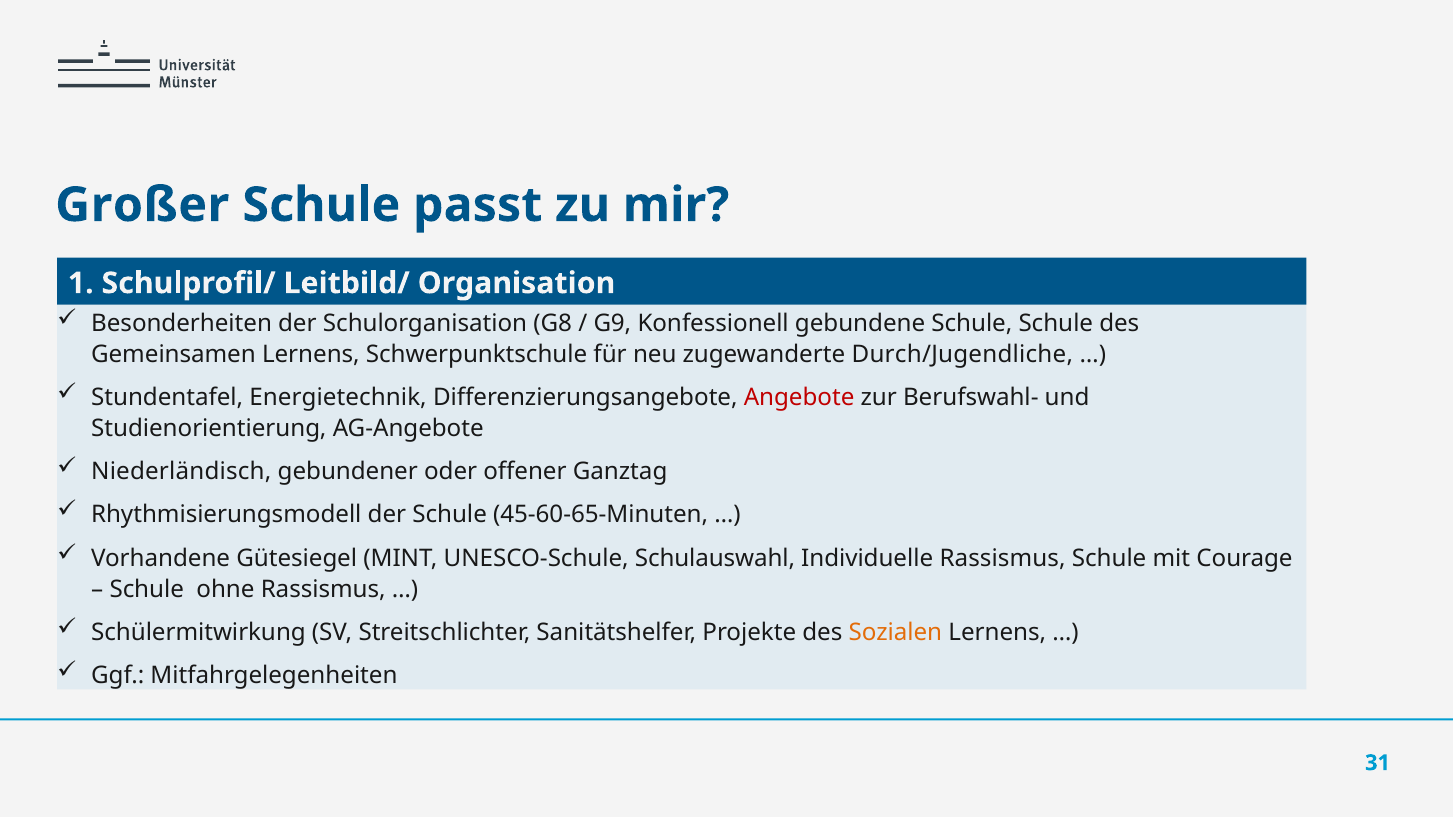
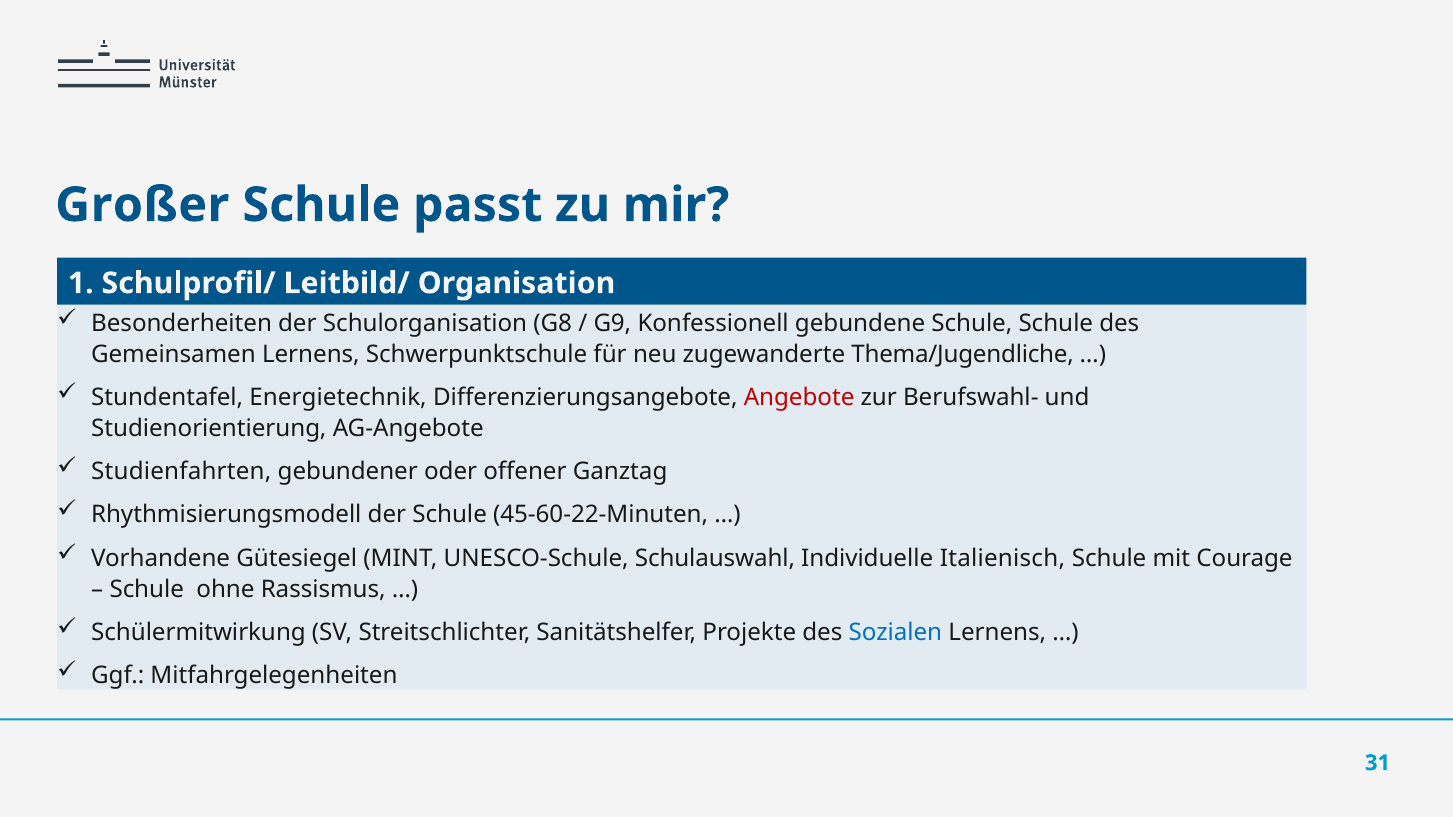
Durch/Jugendliche: Durch/Jugendliche -> Thema/Jugendliche (963, 355)
Niederländisch: Niederländisch -> Studienfahrten (181, 472)
45-60-65-Minuten: 45-60-65-Minuten -> 45-60-22-Minuten (601, 515)
Individuelle Rassismus: Rassismus -> Italienisch (1002, 558)
Sozialen colour: orange -> blue (895, 633)
